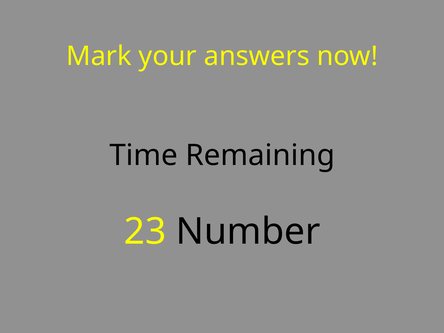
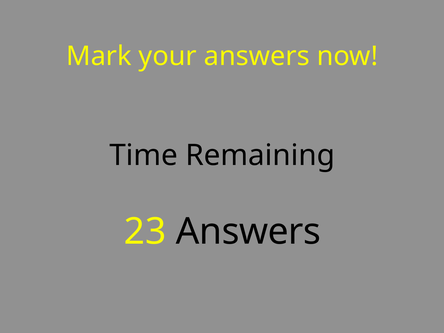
23 Number: Number -> Answers (248, 232)
